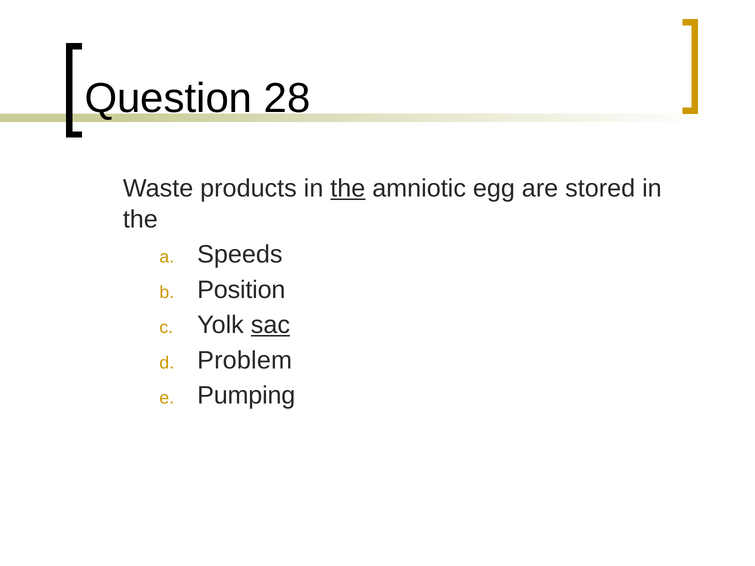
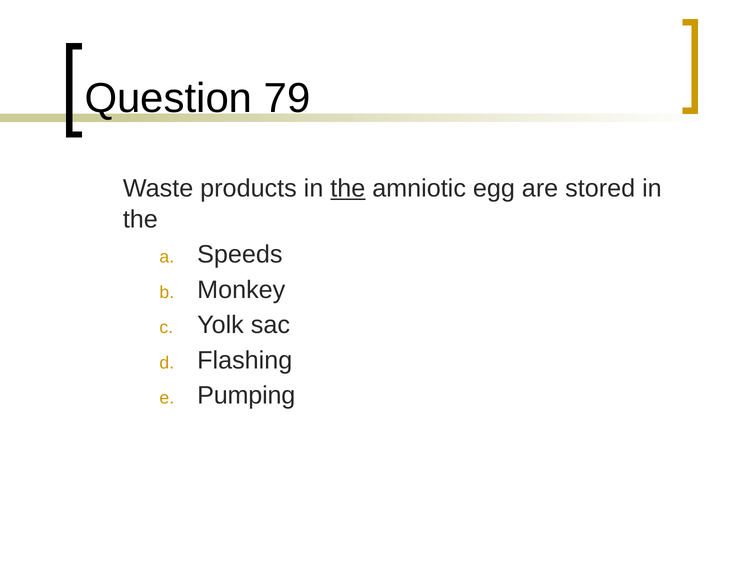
28: 28 -> 79 (287, 99)
Position: Position -> Monkey (241, 290)
sac underline: present -> none (270, 325)
Problem: Problem -> Flashing (245, 360)
